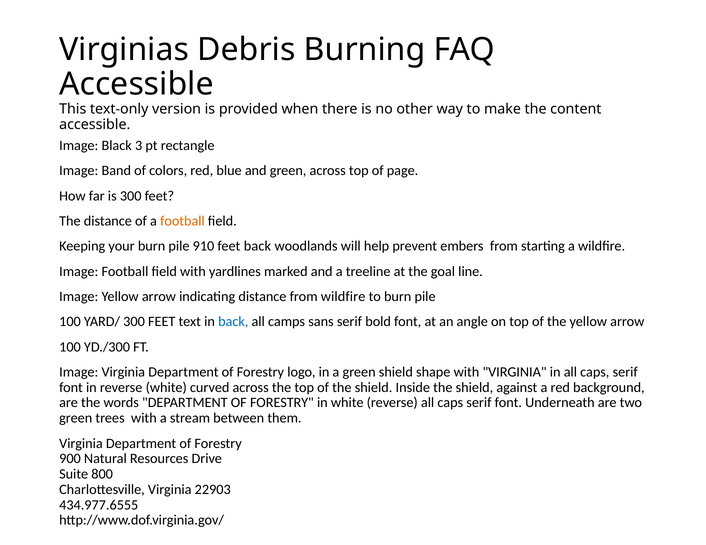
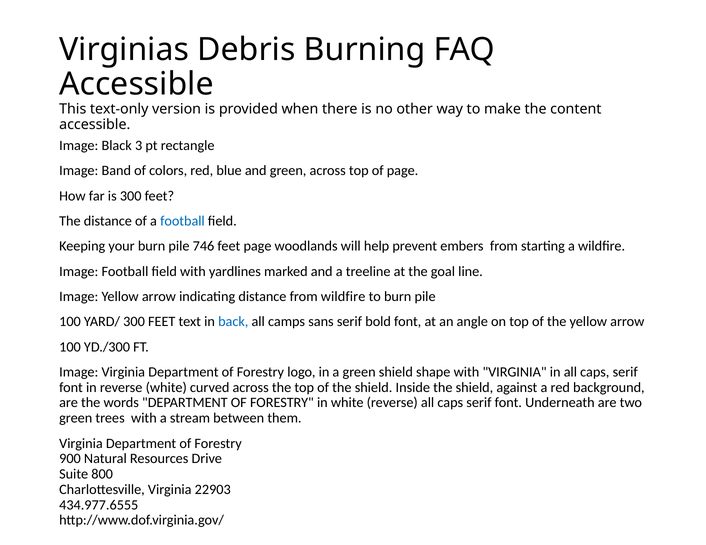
football colour: orange -> blue (182, 221)
910: 910 -> 746 (204, 246)
feet back: back -> page (258, 246)
